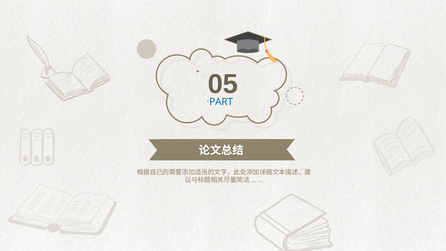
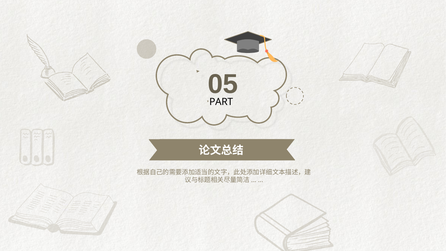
PART colour: blue -> black (221, 102)
